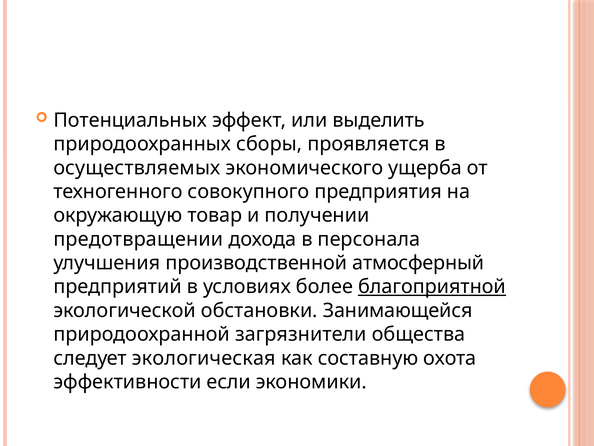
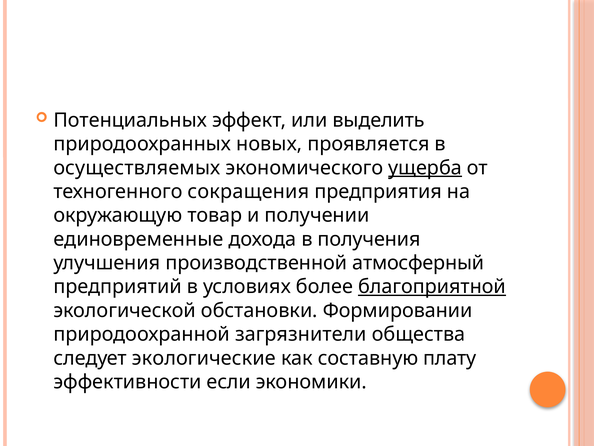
сборы: сборы -> новых (269, 144)
ущерба underline: none -> present (425, 168)
совокупного: совокупного -> сокращения (248, 191)
предотвращении: предотвращении -> единовременные (138, 239)
персонала: персонала -> получения (369, 239)
Занимающейся: Занимающейся -> Формировании (398, 310)
экологическая: экологическая -> экологические (204, 358)
охота: охота -> плату (450, 358)
